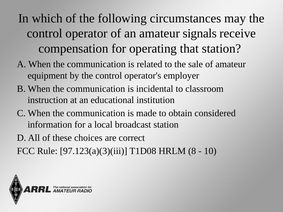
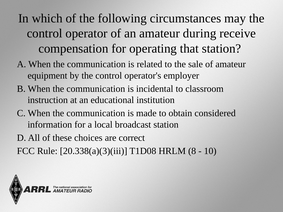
signals: signals -> during (200, 33)
97.123(a)(3)(iii: 97.123(a)(3)(iii -> 20.338(a)(3)(iii (94, 151)
